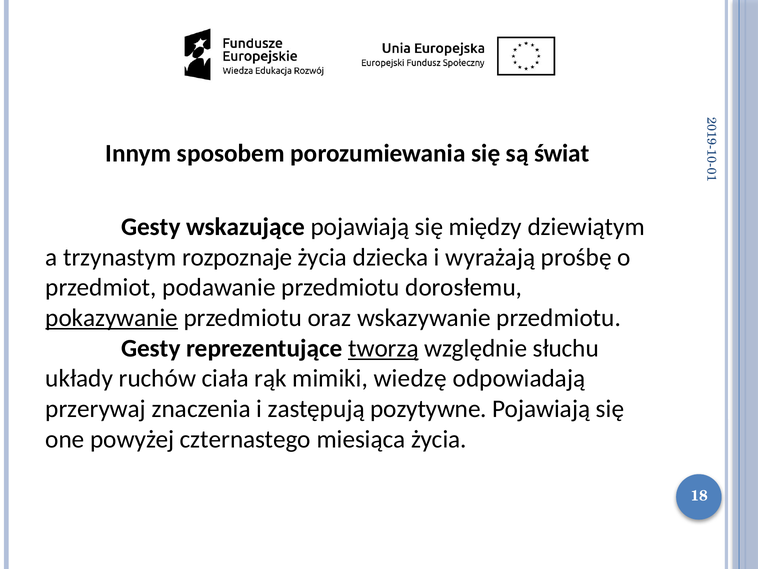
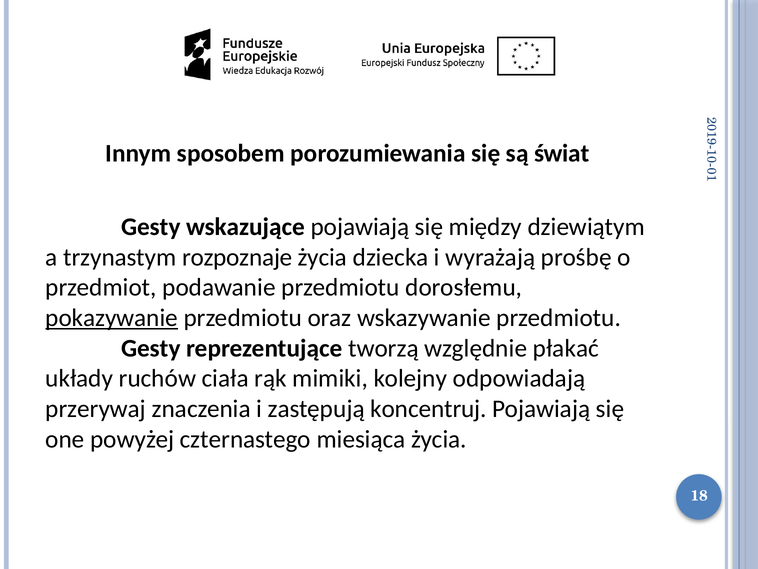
tworzą underline: present -> none (383, 348)
słuchu: słuchu -> płakać (566, 348)
wiedzę: wiedzę -> kolejny (410, 378)
pozytywne: pozytywne -> koncentruj (429, 409)
